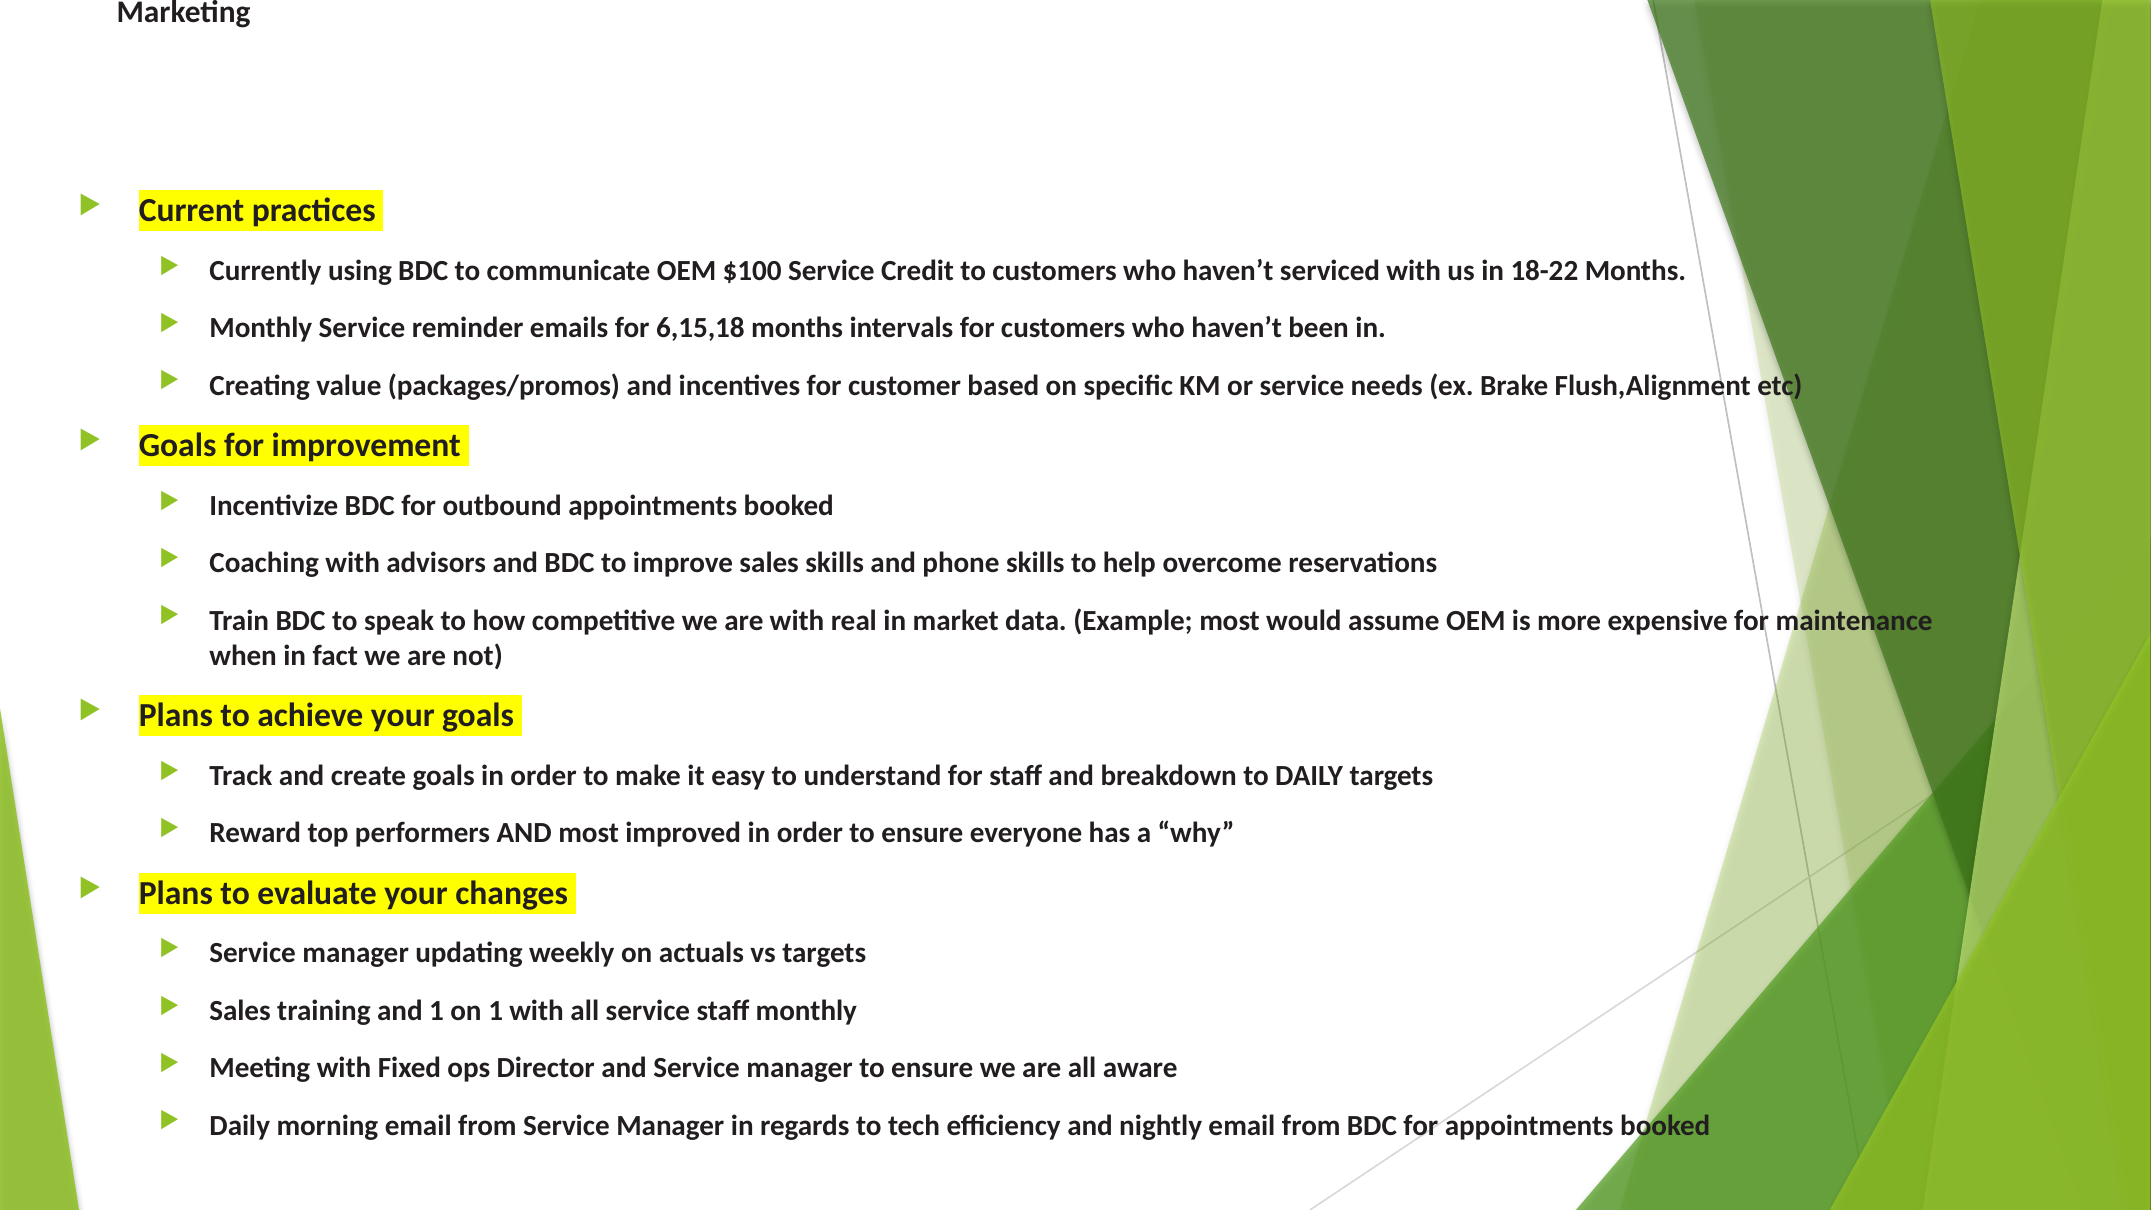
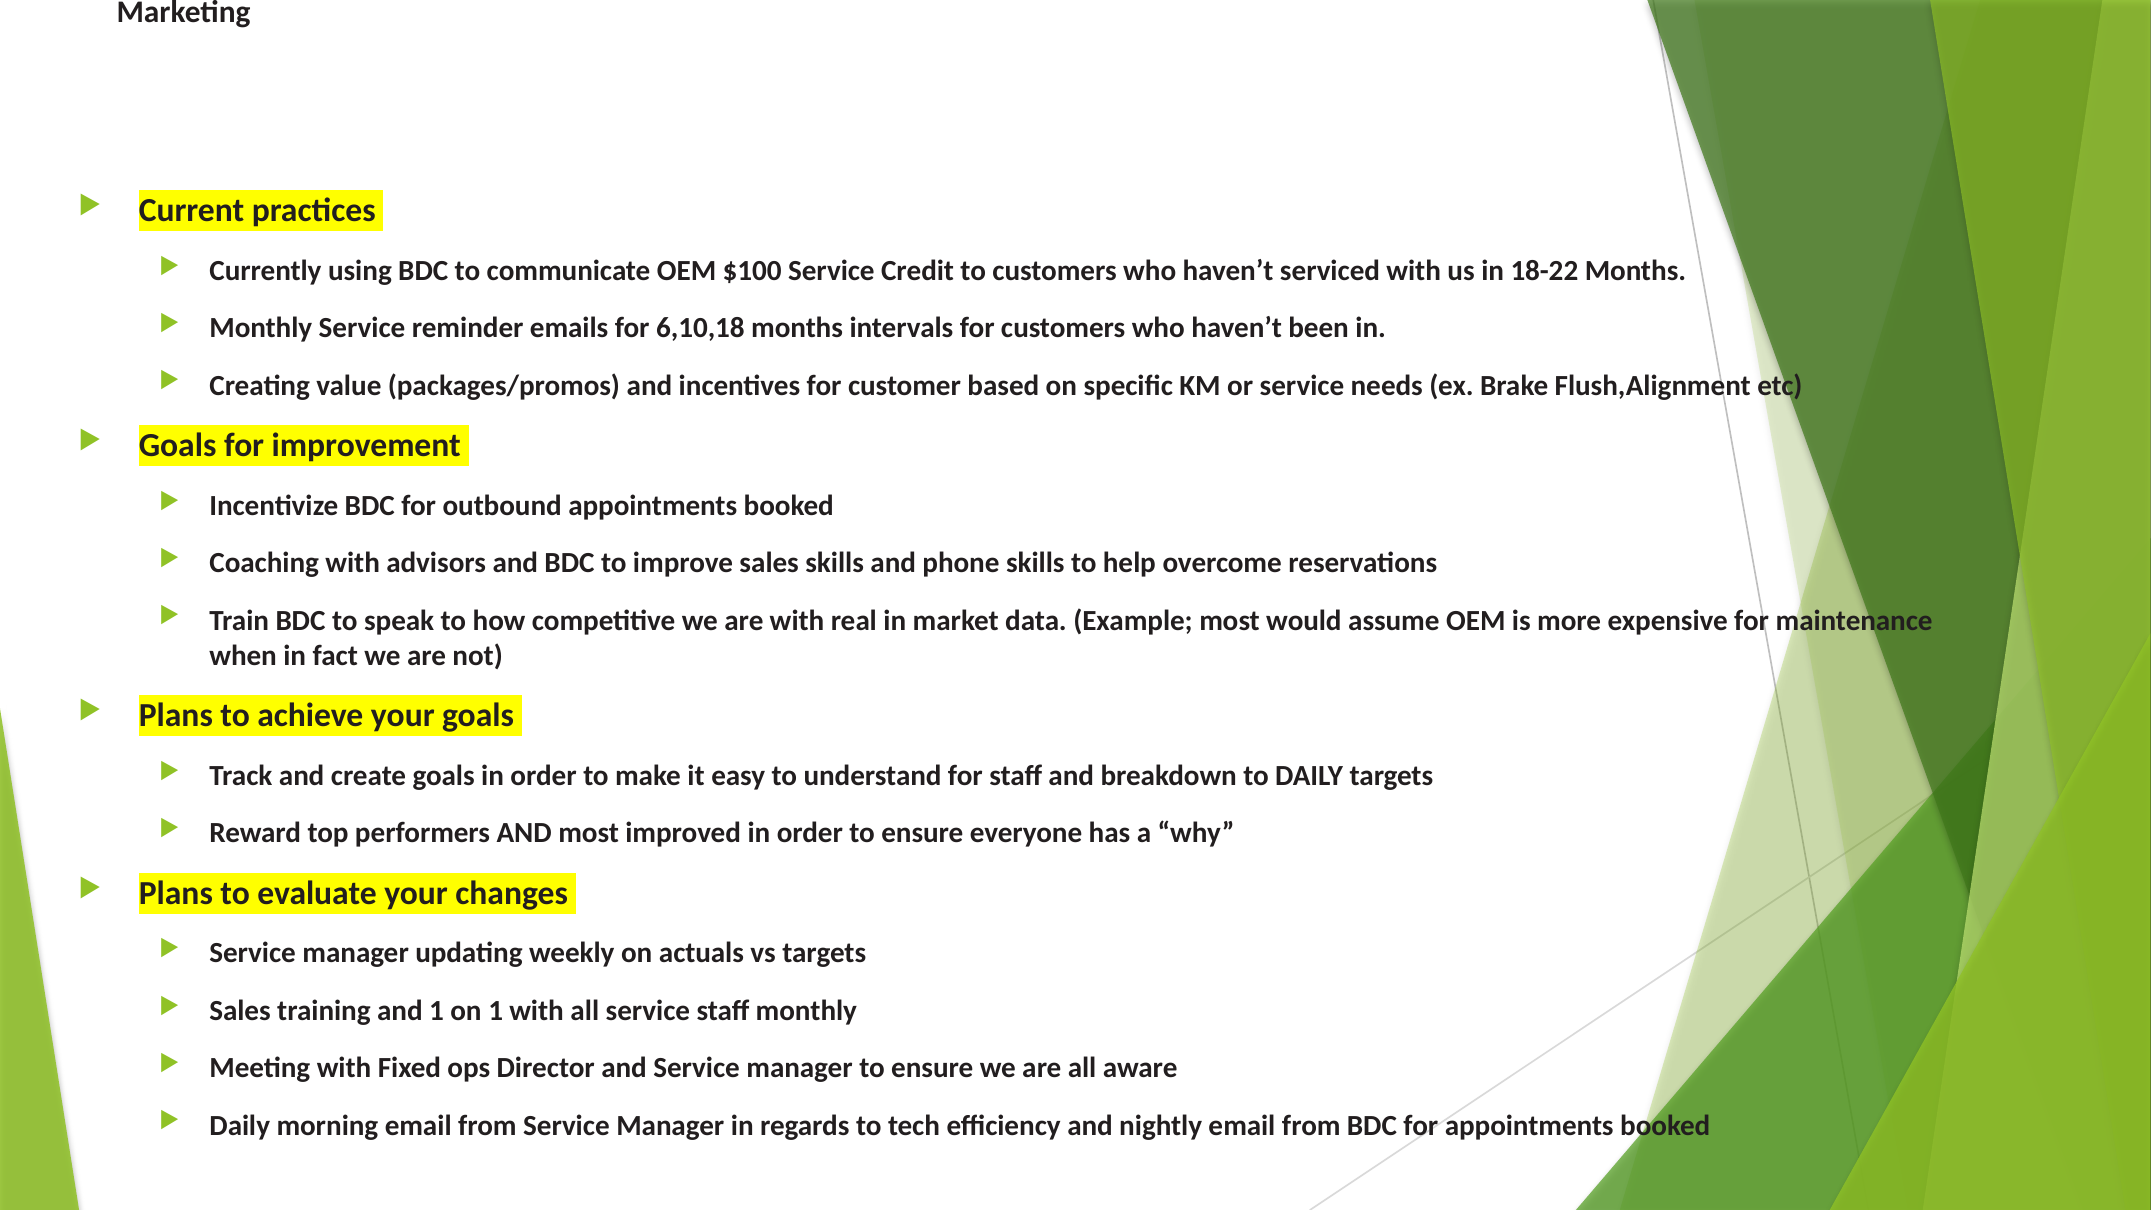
6,15,18: 6,15,18 -> 6,10,18 (700, 328)
